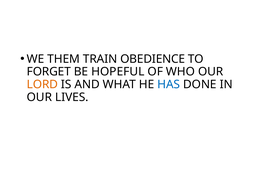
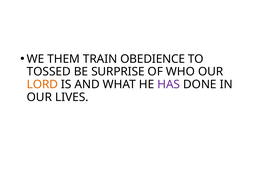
FORGET: FORGET -> TOSSED (49, 72)
HOPEFUL: HOPEFUL -> SURPRISE (118, 72)
HAS colour: blue -> purple (169, 85)
